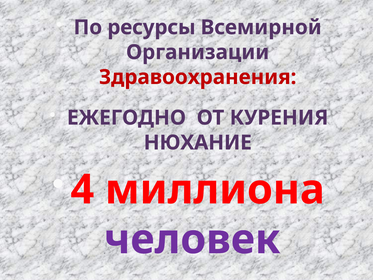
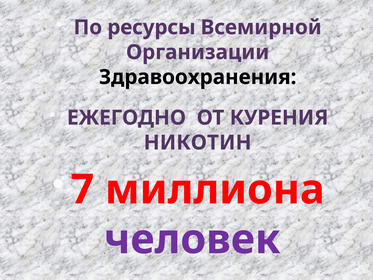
Здравоохранения colour: red -> black (198, 77)
НЮХАНИЕ: НЮХАНИЕ -> НИКОТИН (198, 142)
4: 4 -> 7 (82, 190)
